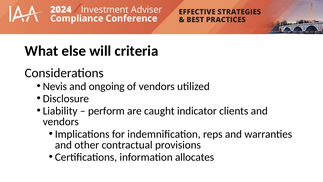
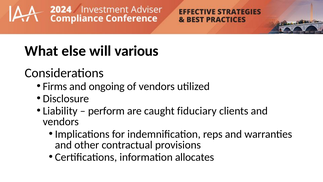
criteria: criteria -> various (137, 51)
Nevis: Nevis -> Firms (55, 86)
indicator: indicator -> fiduciary (197, 111)
